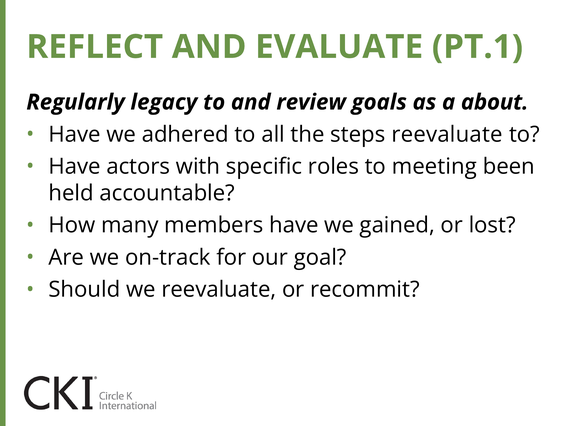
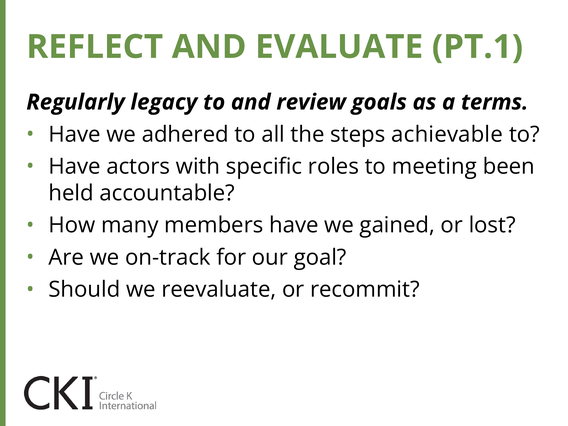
about: about -> terms (495, 102)
steps reevaluate: reevaluate -> achievable (447, 134)
